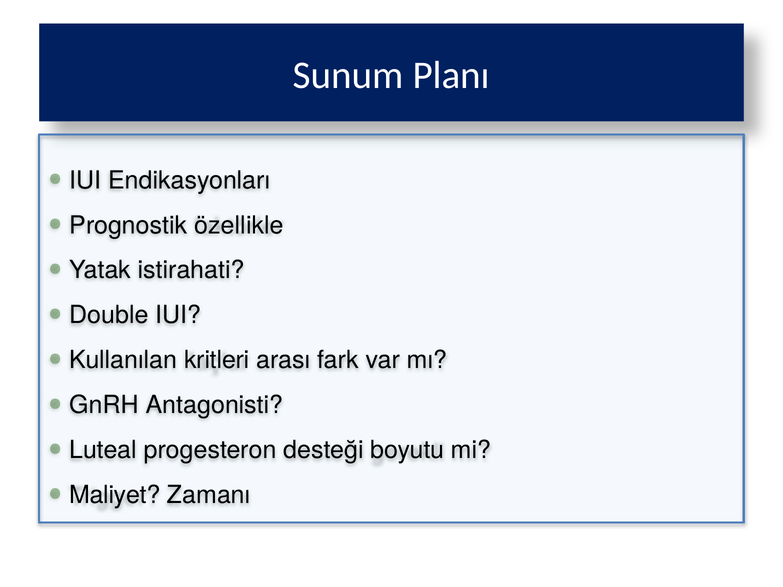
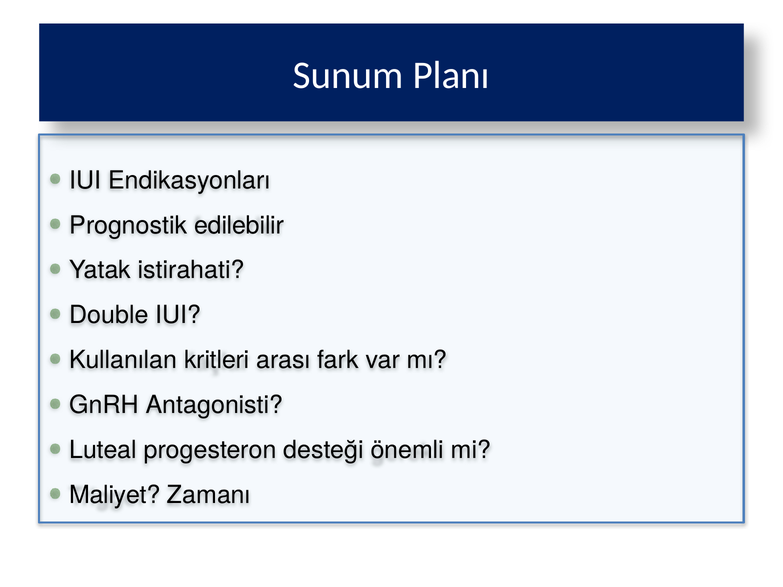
özellikle: özellikle -> edilebilir (239, 225)
boyutu: boyutu -> önemli (407, 450)
